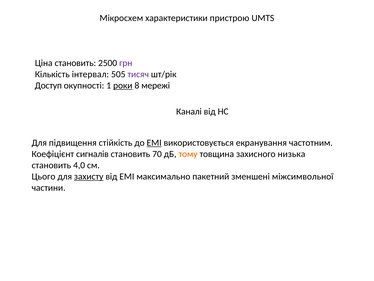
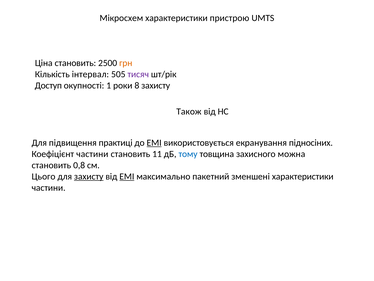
грн colour: purple -> orange (126, 63)
роки underline: present -> none (123, 85)
8 мережі: мережі -> захисту (156, 85)
Каналі: Каналі -> Також (189, 111)
стійкість: стійкість -> практиці (116, 142)
частотним: частотним -> підносіних (311, 142)
Коефіцієнт сигналів: сигналів -> частини (92, 154)
70: 70 -> 11 (157, 154)
тому colour: orange -> blue (188, 154)
низька: низька -> можна (291, 154)
4,0: 4,0 -> 0,8 (79, 165)
ЕМІ underline: none -> present (127, 176)
зменшені міжсимвольної: міжсимвольної -> характеристики (303, 176)
